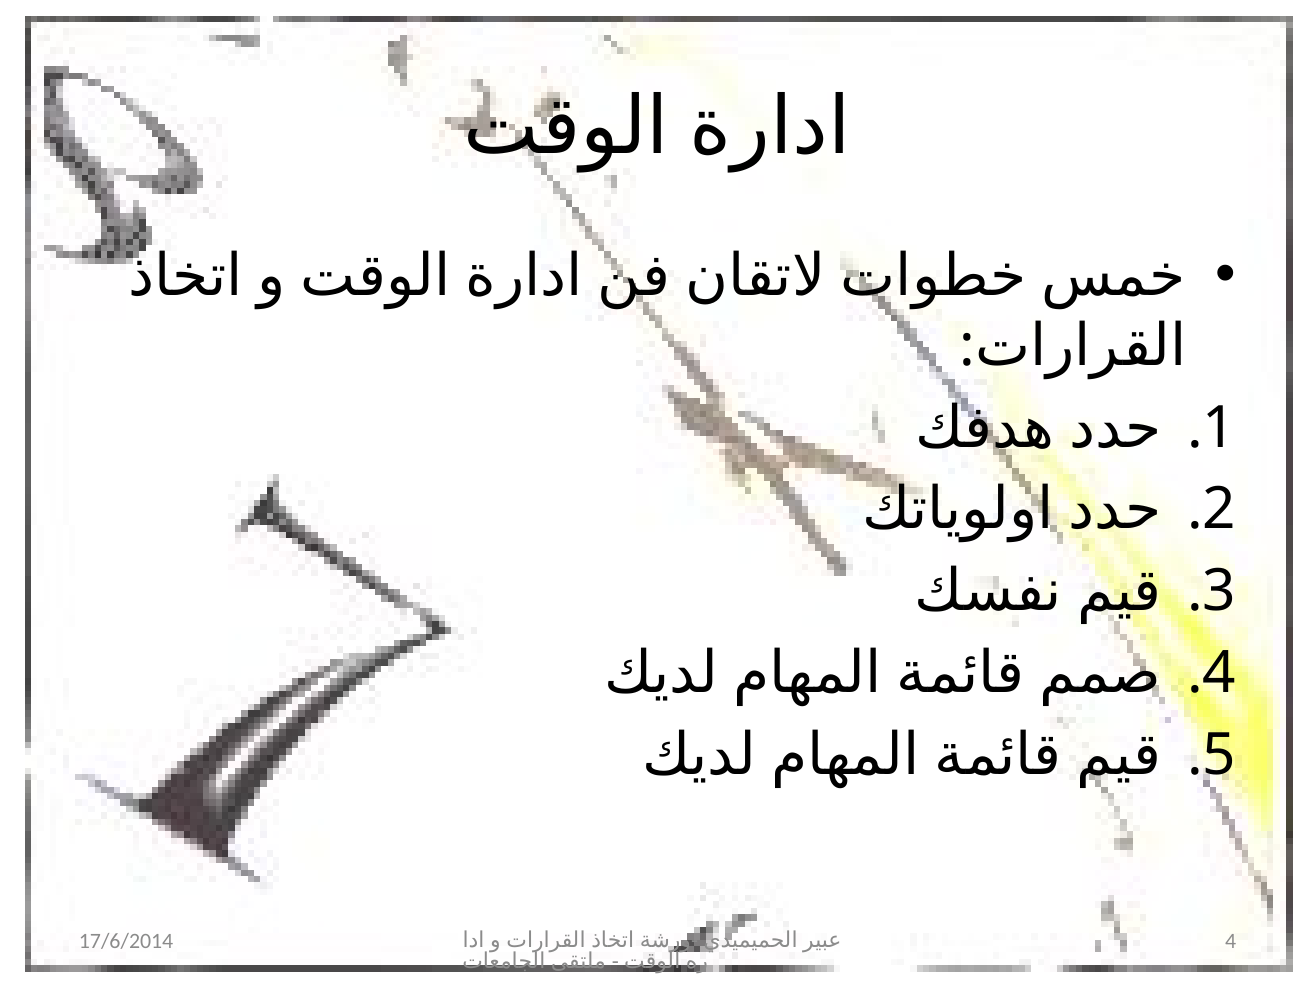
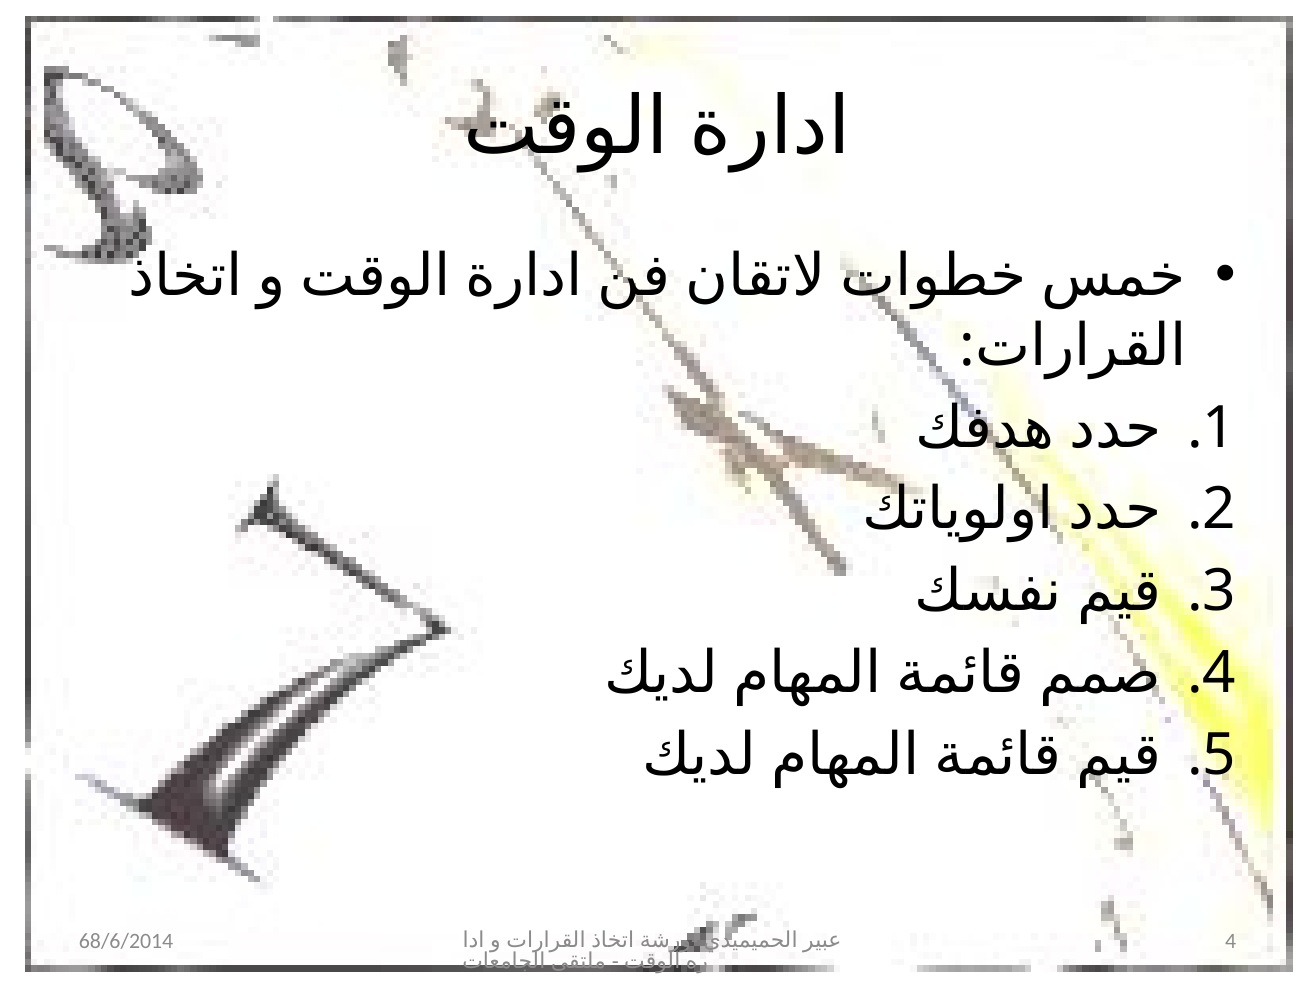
17/6/2014: 17/6/2014 -> 68/6/2014 (126, 942)
